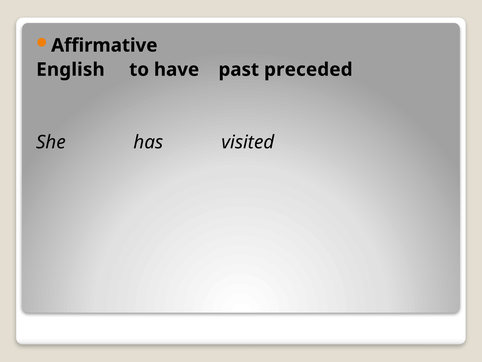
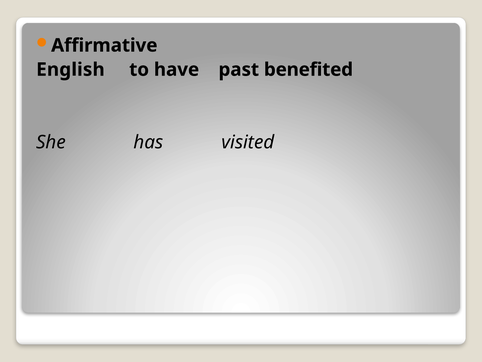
preceded: preceded -> benefited (308, 70)
